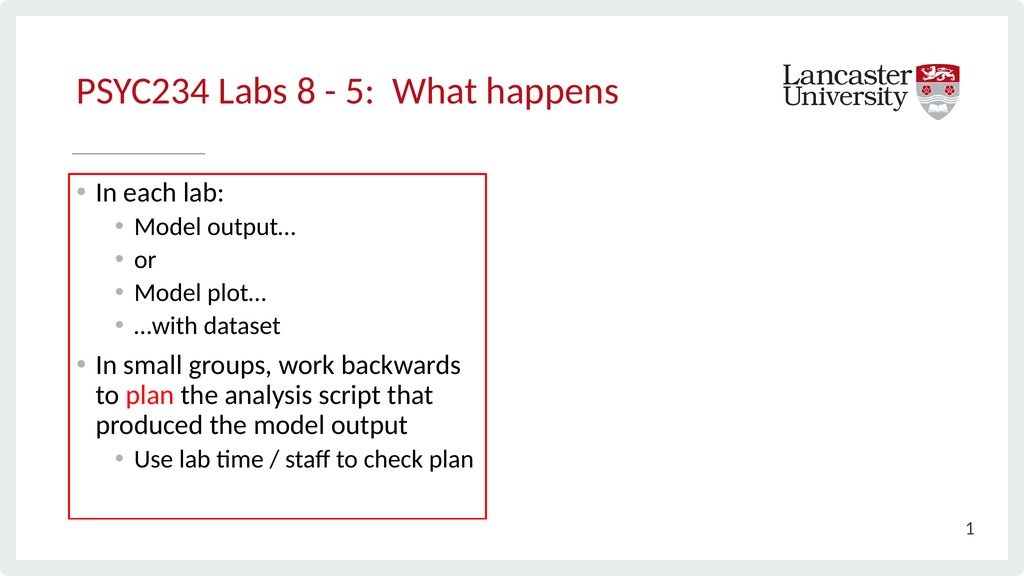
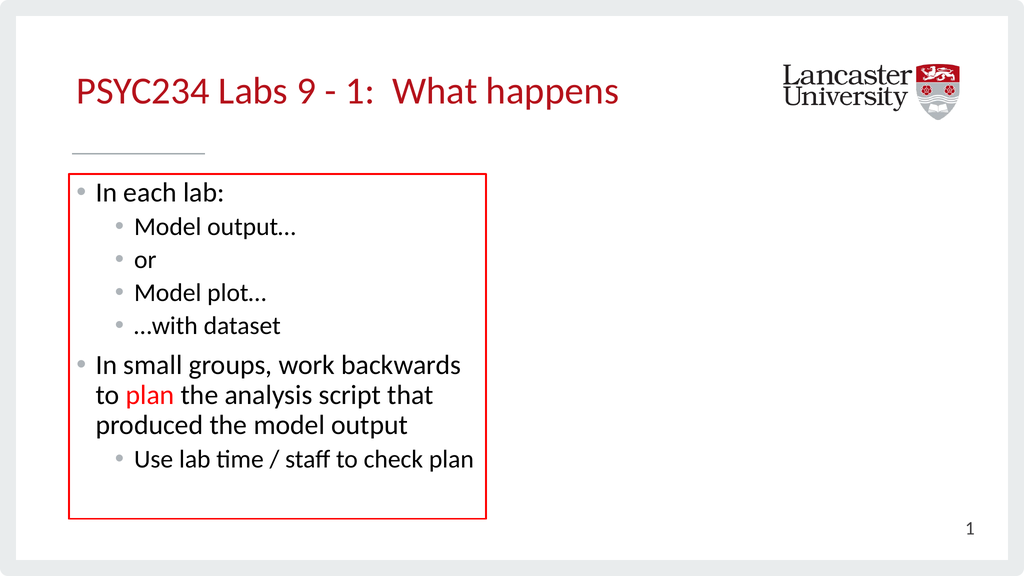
8: 8 -> 9 (306, 91)
5: 5 -> 1 (360, 91)
